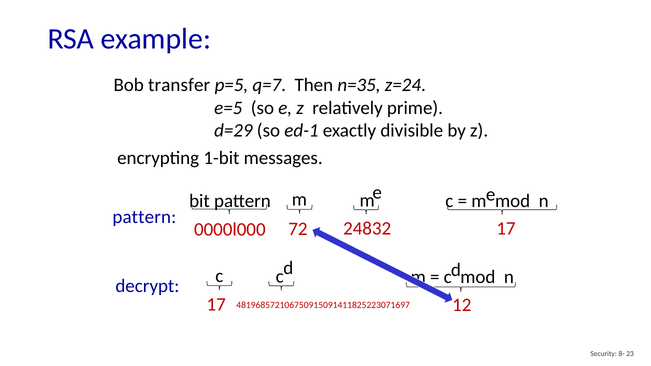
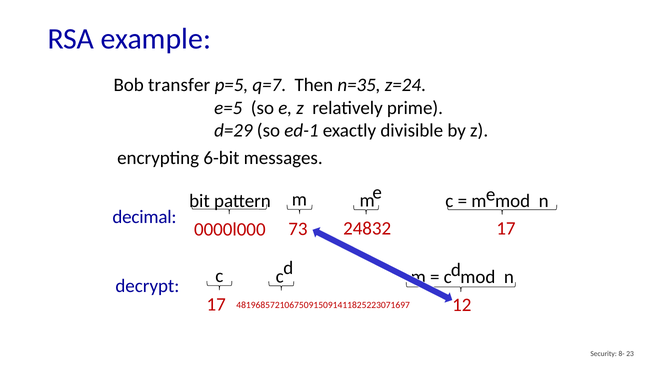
1-bit: 1-bit -> 6-bit (221, 158)
pattern: pattern -> decimal (144, 217)
72: 72 -> 73 (298, 229)
